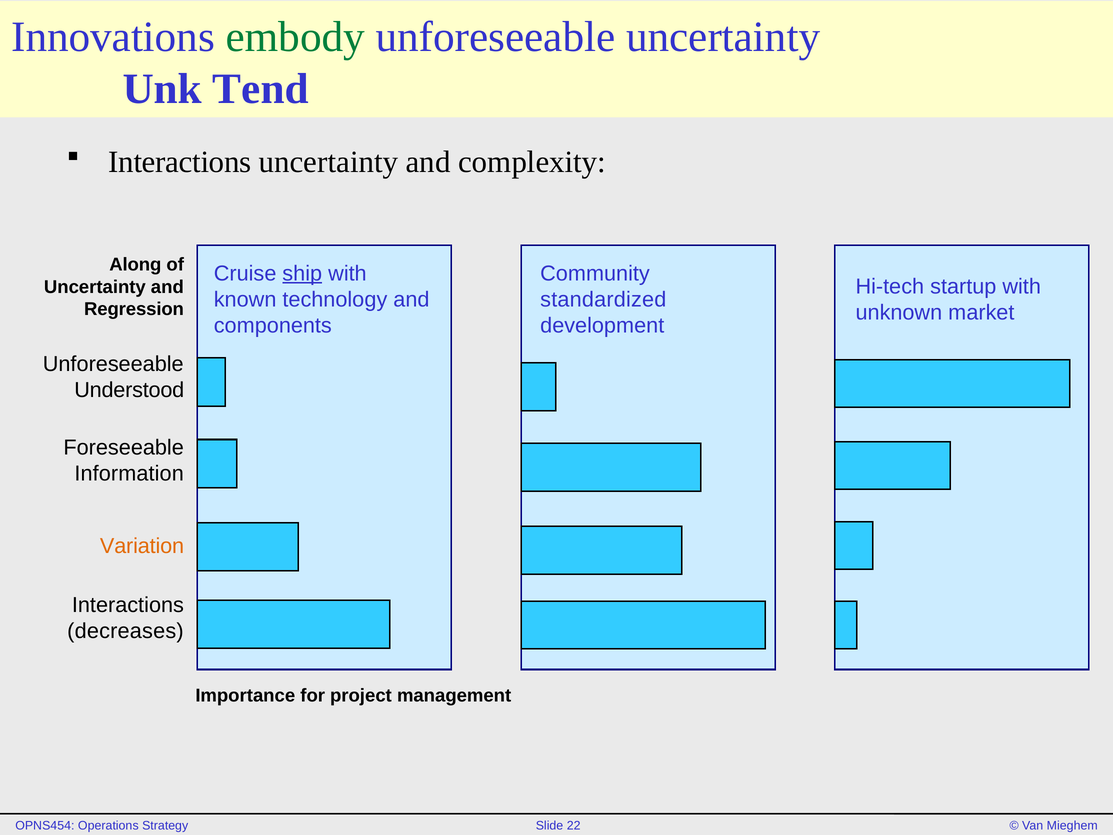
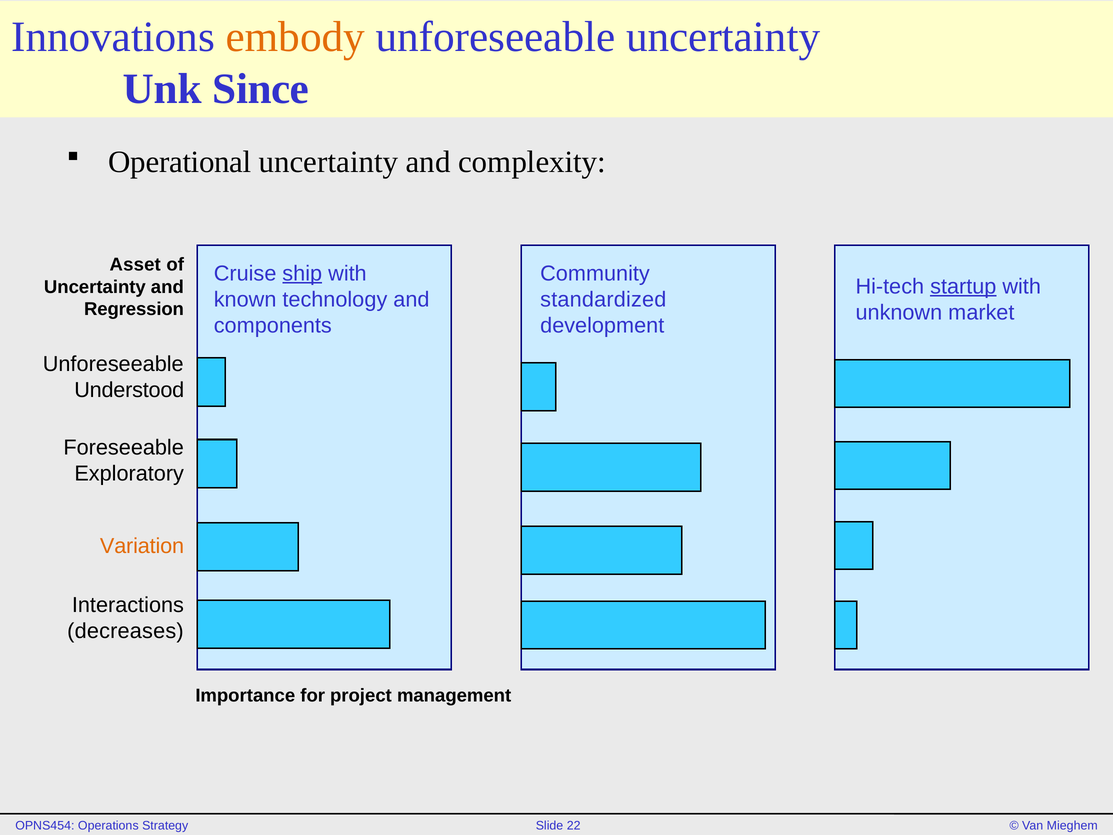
embody colour: green -> orange (295, 37)
Tend: Tend -> Since (261, 89)
Interactions: Interactions -> Operational (180, 162)
Along: Along -> Asset (135, 265)
startup underline: none -> present (963, 286)
Information: Information -> Exploratory (129, 474)
